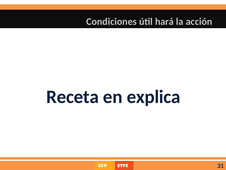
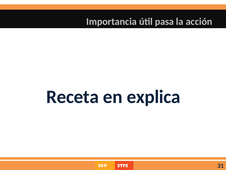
Condiciones: Condiciones -> Importancia (111, 22)
hará: hará -> pasa (164, 22)
